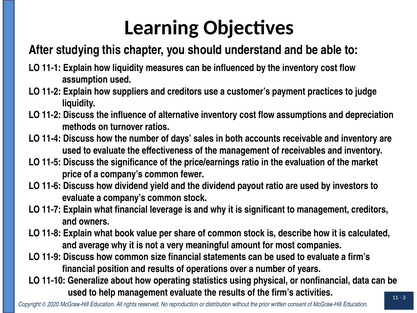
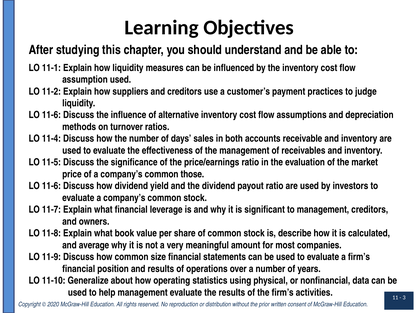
11-2: 11-2 -> 11-6 (51, 115)
fewer: fewer -> those (192, 174)
